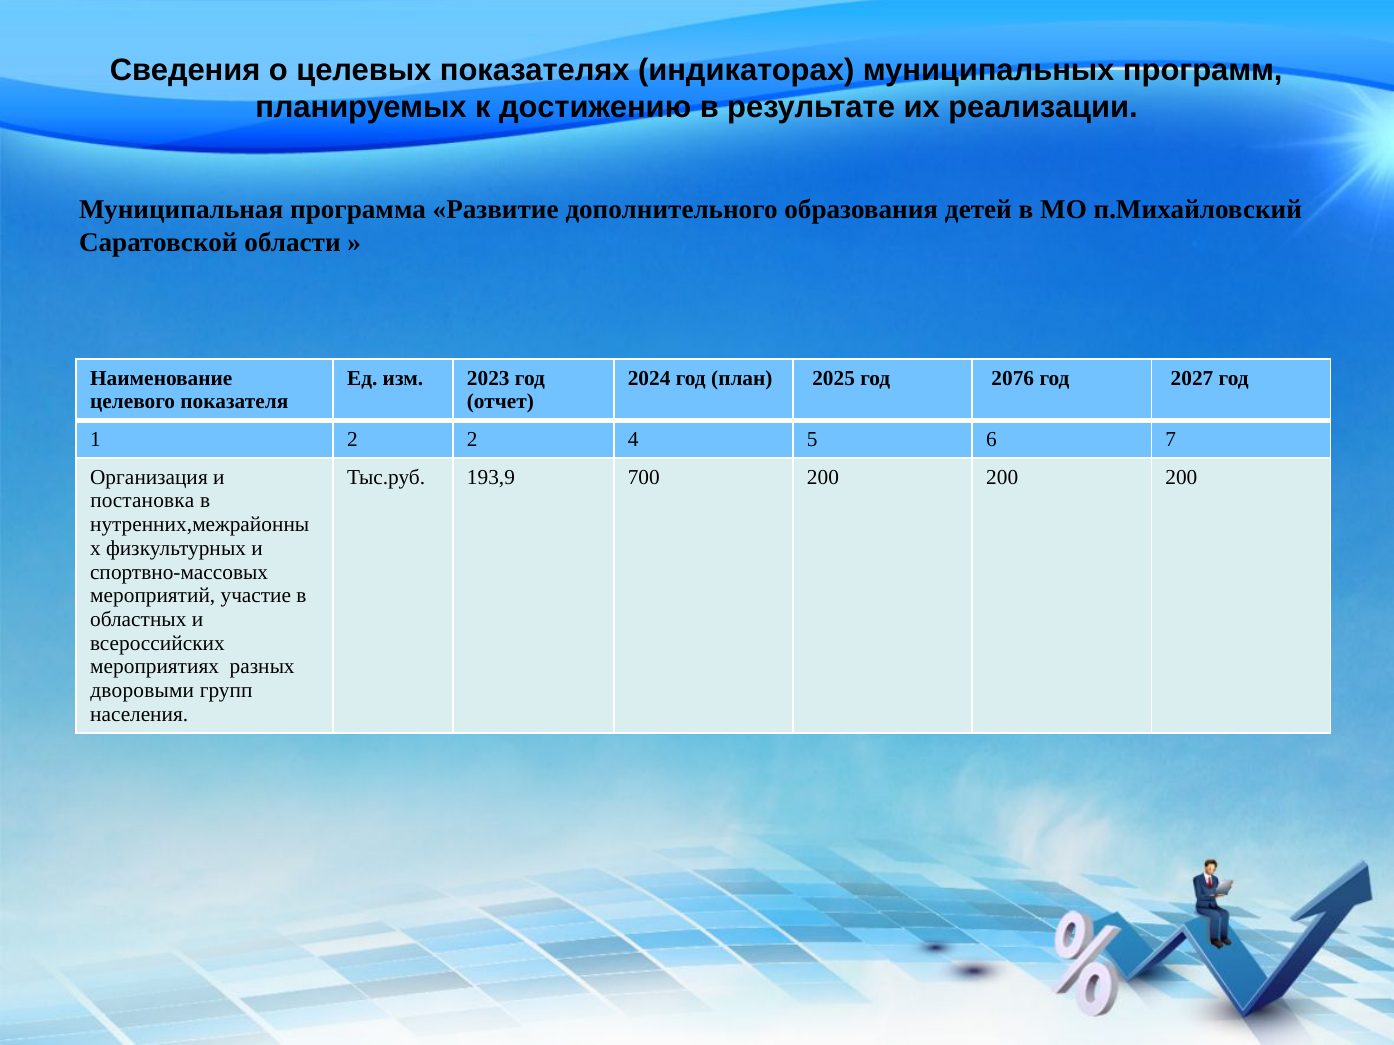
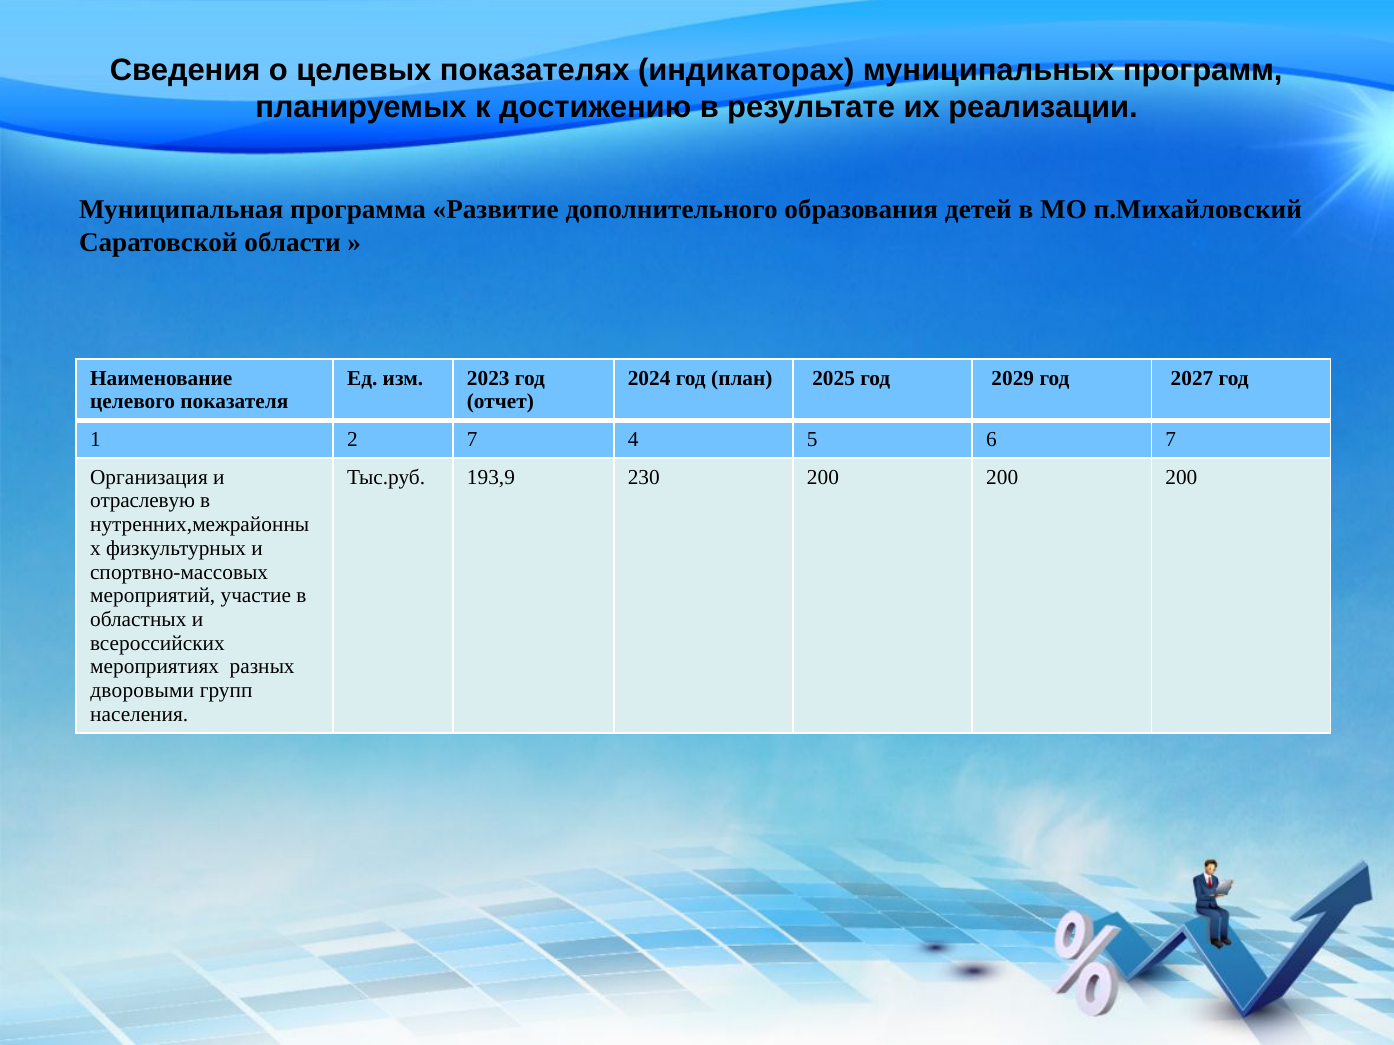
2076: 2076 -> 2029 (1013, 378)
2 2: 2 -> 7 (472, 440)
700: 700 -> 230 (644, 477)
постановка: постановка -> отраслевую (143, 501)
